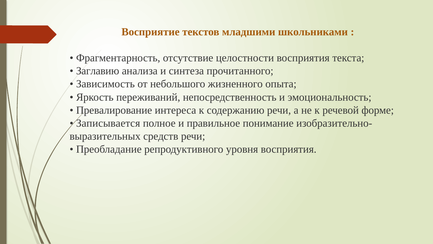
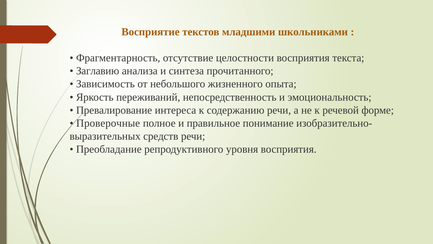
Записывается: Записывается -> Проверочные (108, 123)
